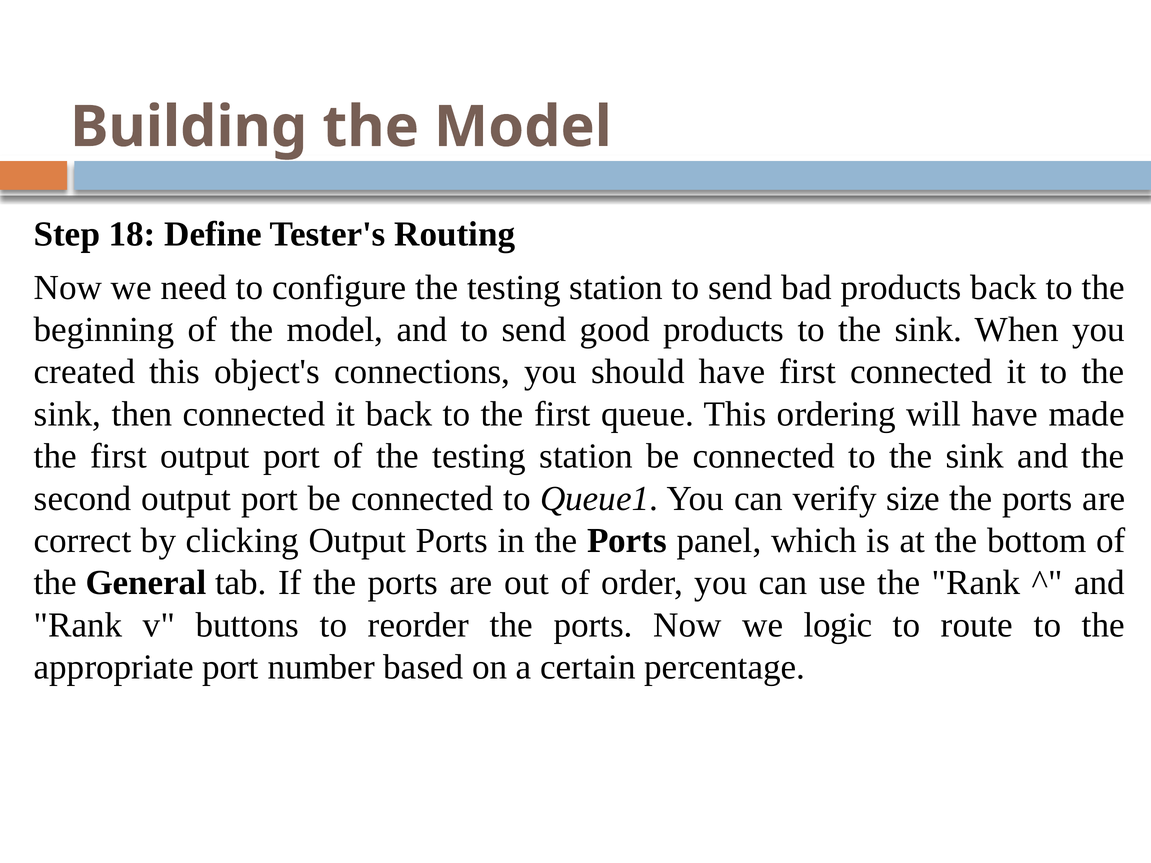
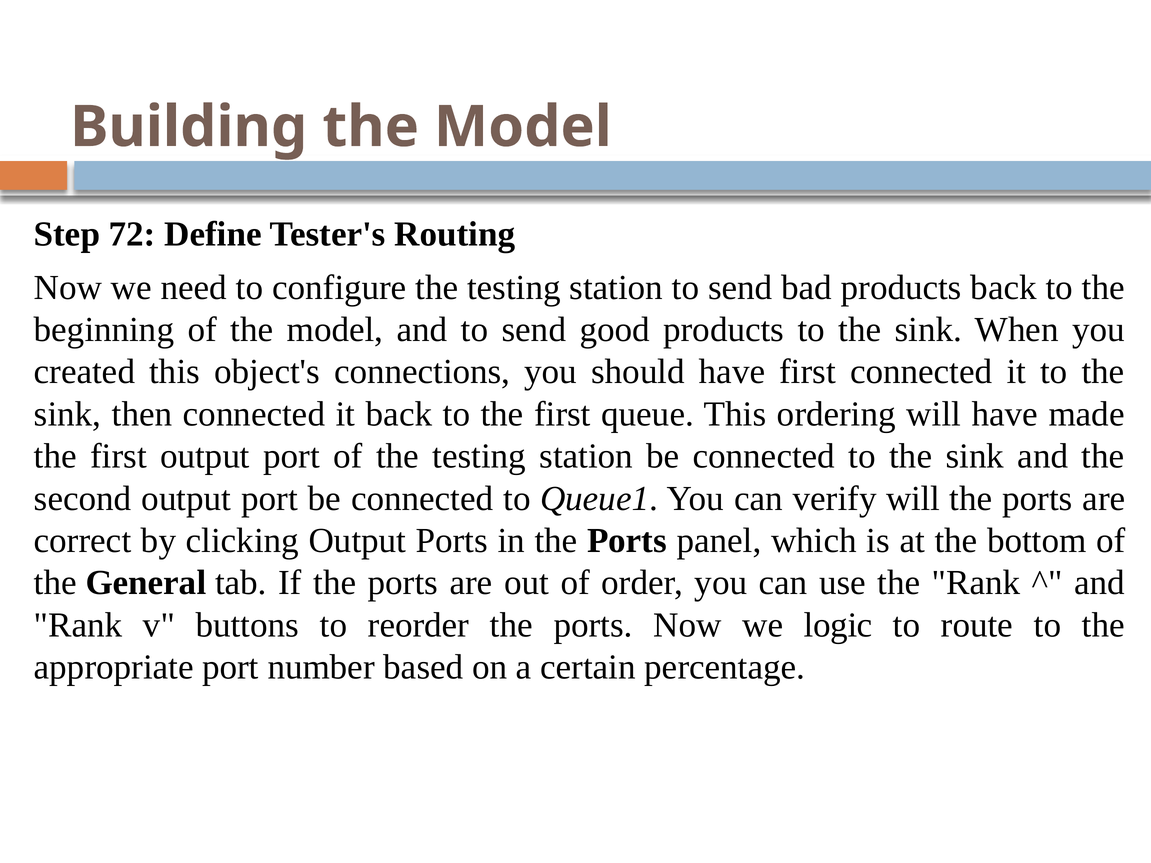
18: 18 -> 72 (132, 234)
verify size: size -> will (913, 499)
